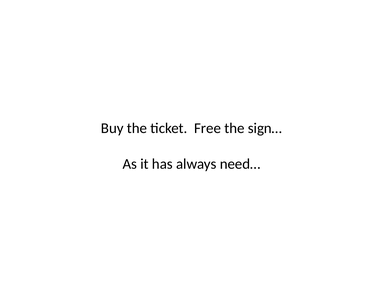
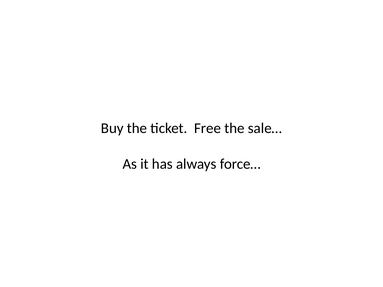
sign…: sign… -> sale… (265, 128)
need…: need… -> force… (240, 164)
